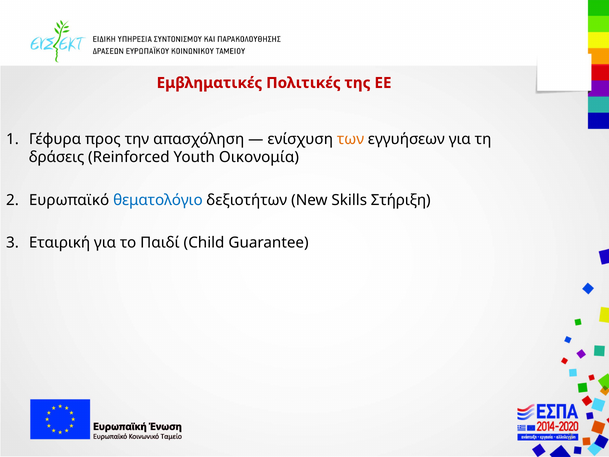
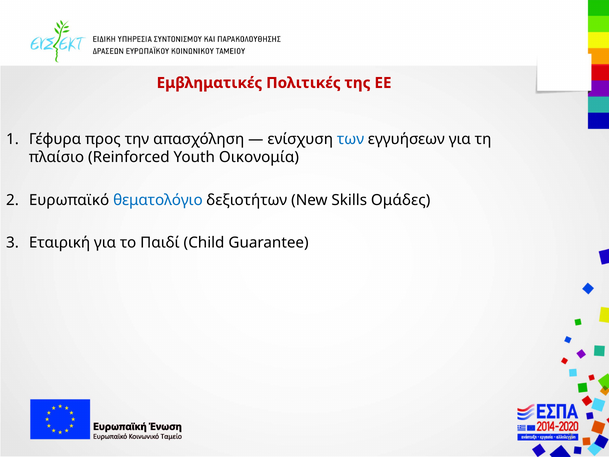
των colour: orange -> blue (351, 139)
δράσεις: δράσεις -> πλαίσιο (57, 157)
Στήριξη: Στήριξη -> Ομάδες (401, 200)
